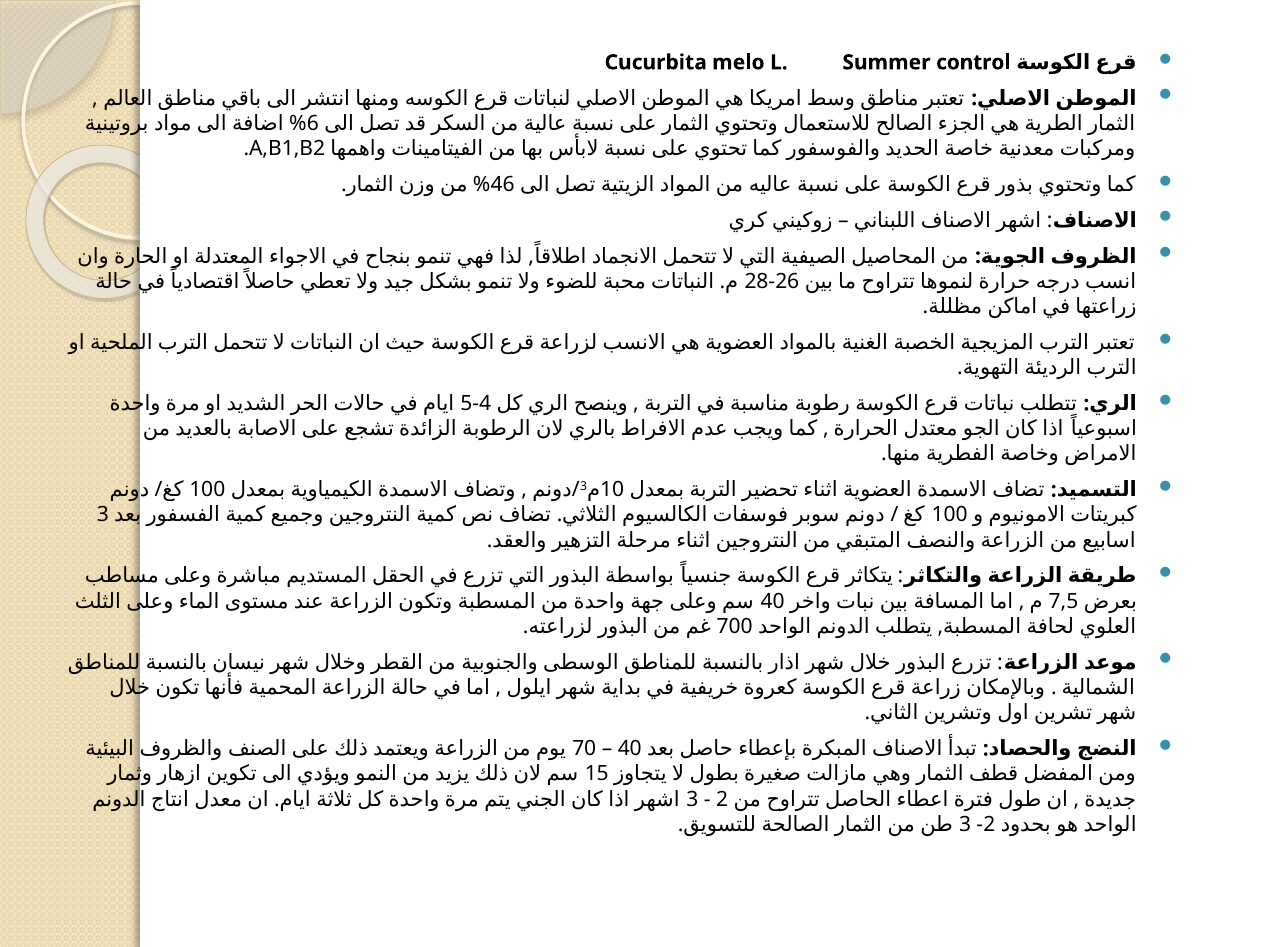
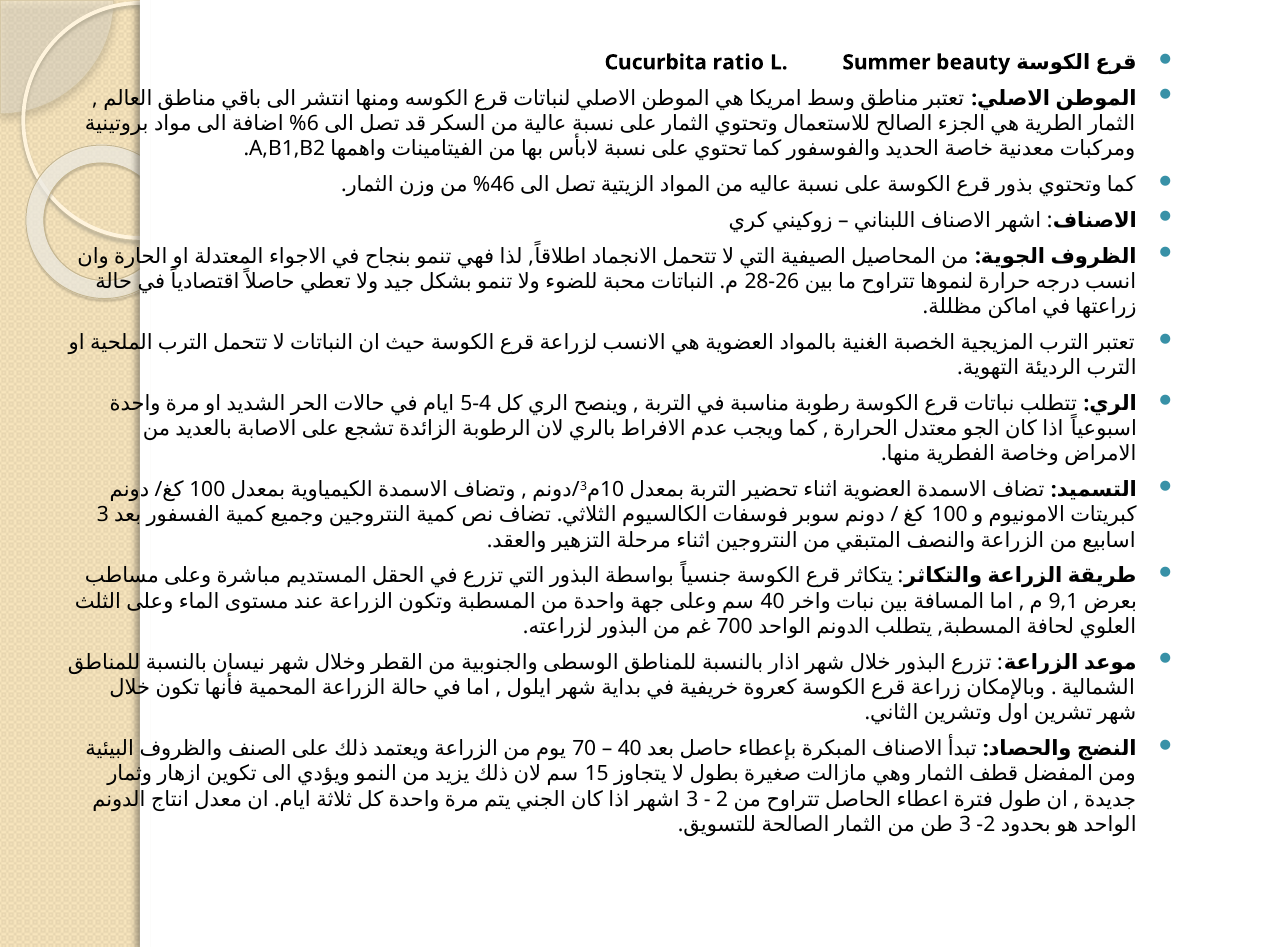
melo: melo -> ratio (738, 62)
control: control -> beauty (973, 62)
7,5: 7,5 -> 9,1 (1064, 601)
